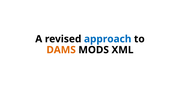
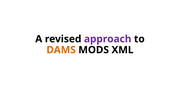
approach colour: blue -> purple (108, 39)
